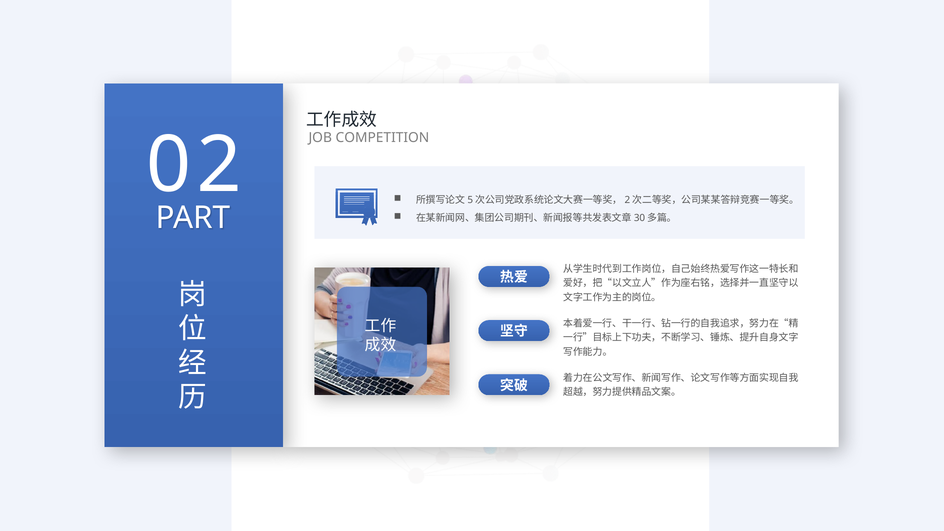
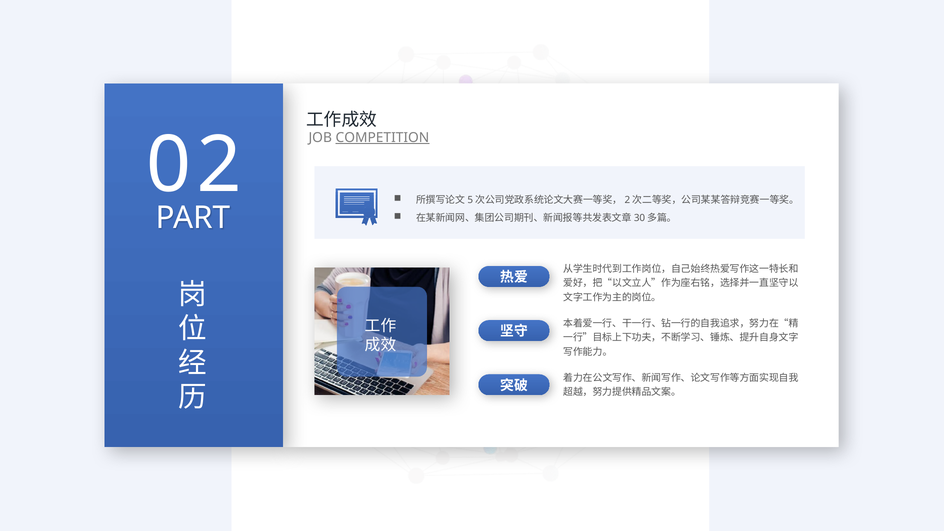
COMPETITION underline: none -> present (382, 138)
